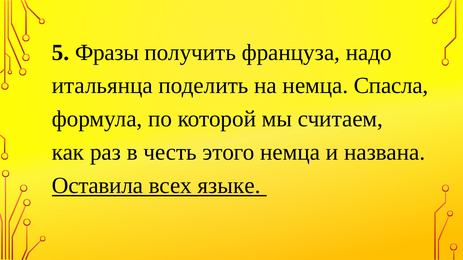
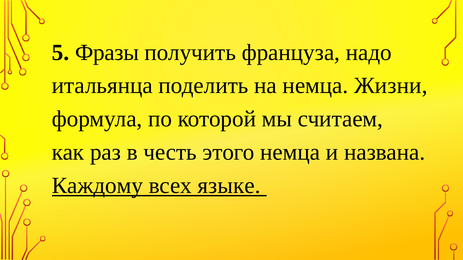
Спасла: Спасла -> Жизни (391, 86)
Оставила: Оставила -> Каждому (97, 186)
